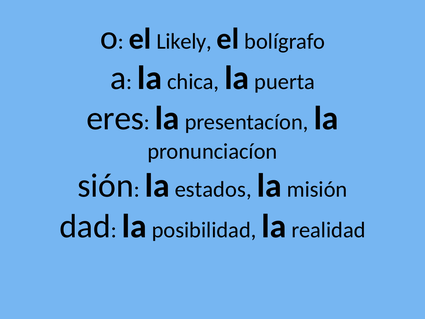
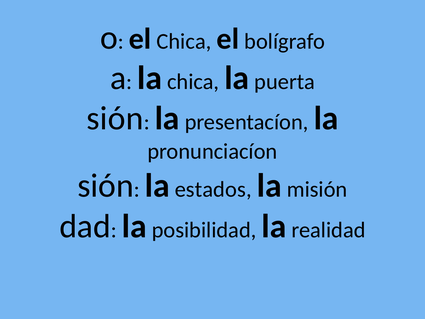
el Likely: Likely -> Chica (184, 41)
eres: eres -> sión (115, 118)
